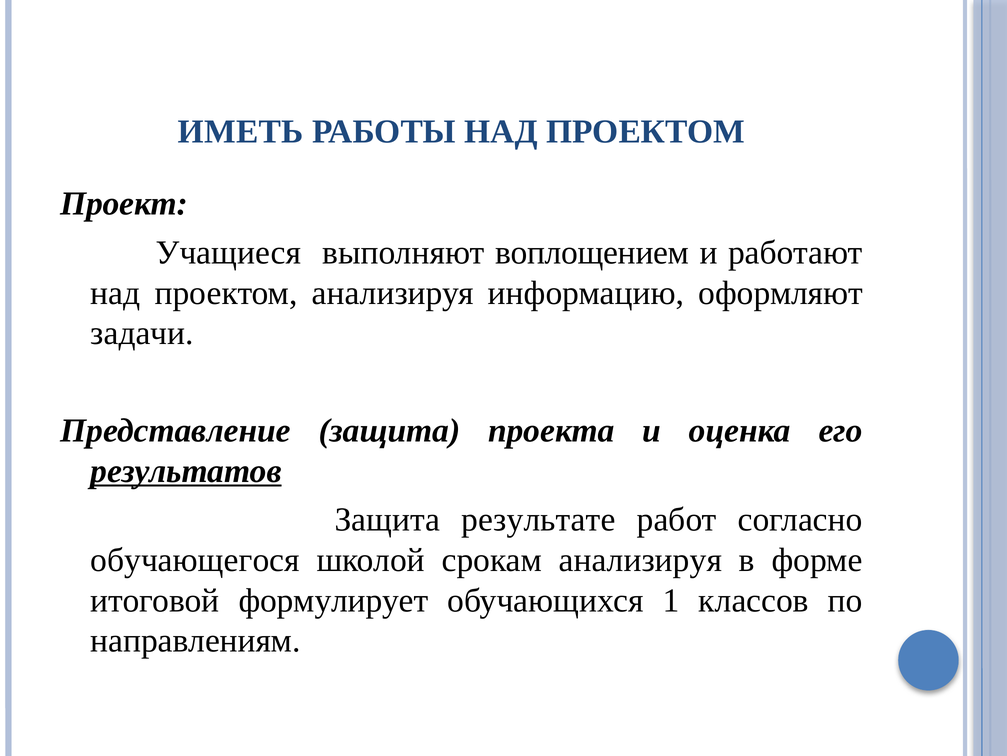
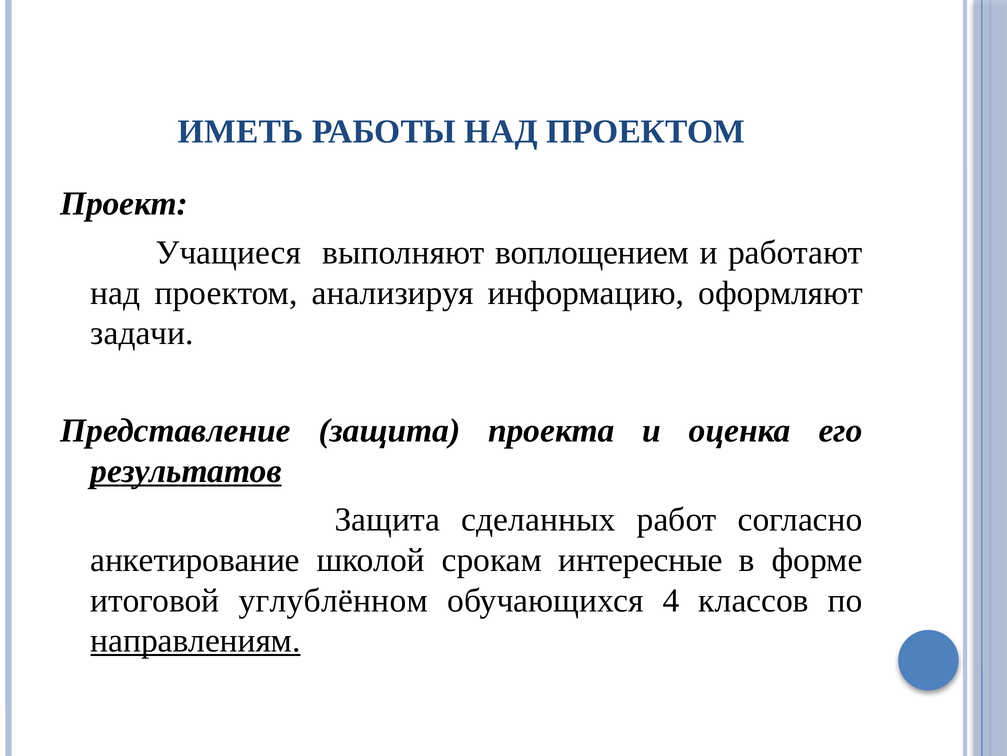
результате: результате -> сделанных (538, 519)
обучающегося: обучающегося -> анкетирование (195, 560)
срокам анализируя: анализируя -> интересные (641, 560)
формулирует: формулирует -> углублённом (333, 600)
1: 1 -> 4 (671, 600)
направлениям underline: none -> present (195, 640)
